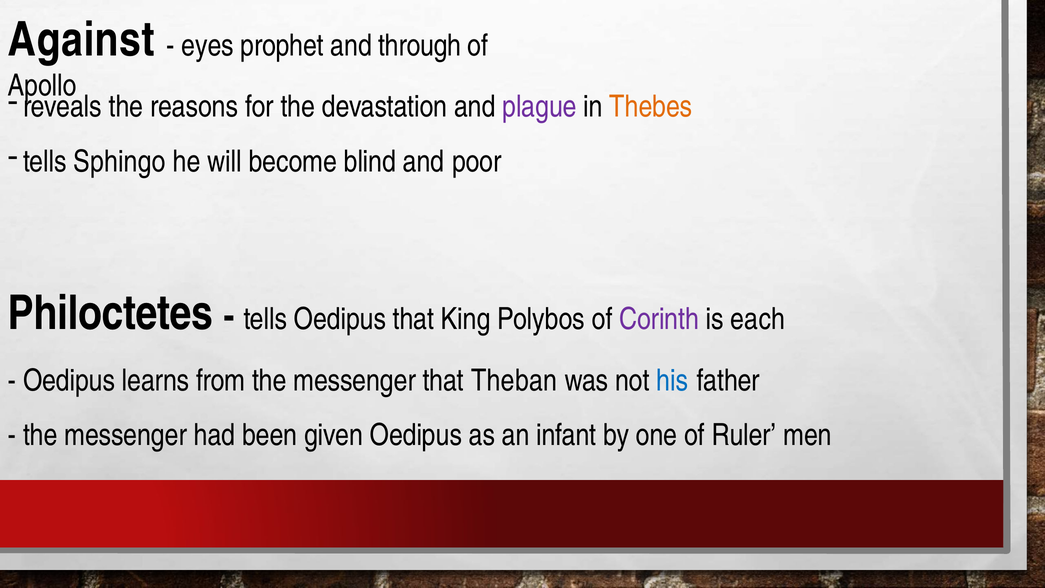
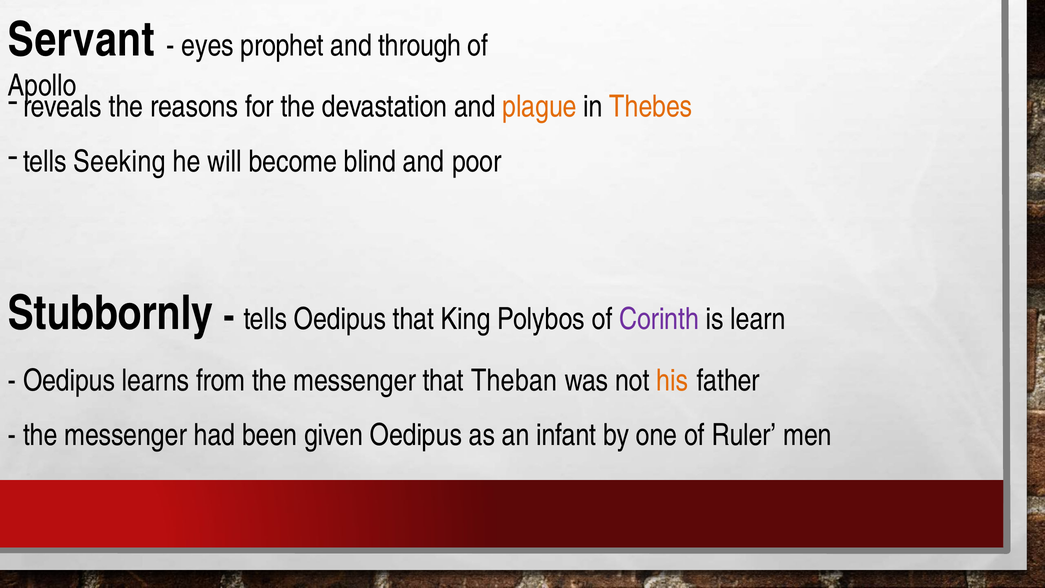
Against: Against -> Servant (81, 40)
plague colour: purple -> orange (539, 107)
Sphingo: Sphingo -> Seeking (120, 161)
Philoctetes: Philoctetes -> Stubbornly (110, 313)
each: each -> learn (758, 319)
his colour: blue -> orange (672, 380)
